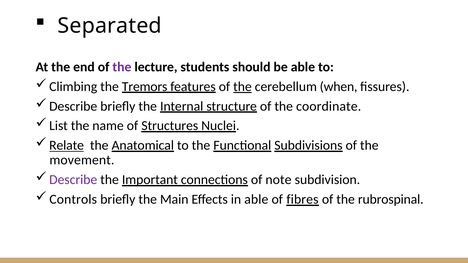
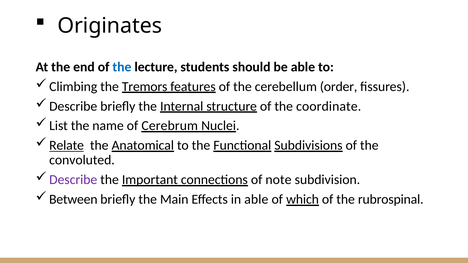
Separated: Separated -> Originates (110, 26)
the colour: purple -> blue (122, 67)
the underline: present -> none (242, 87)
when: when -> order (339, 87)
Structures: Structures -> Cerebrum (170, 126)
movement: movement -> convoluted (82, 160)
Controls: Controls -> Between (73, 200)
fibres: fibres -> which (303, 200)
